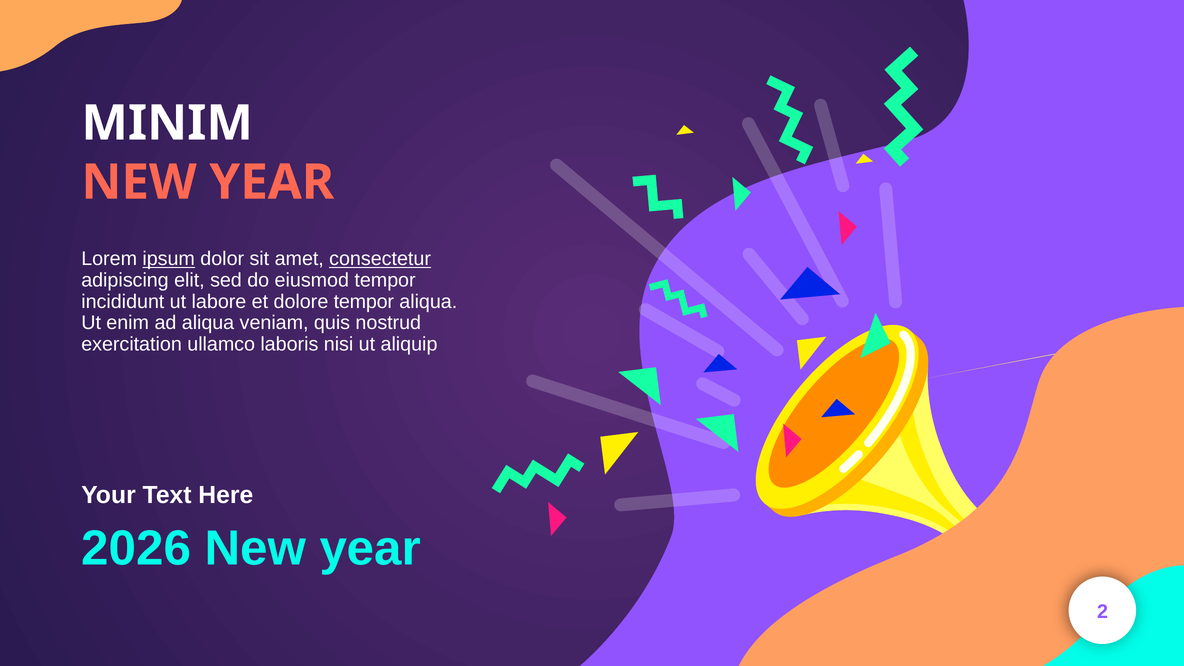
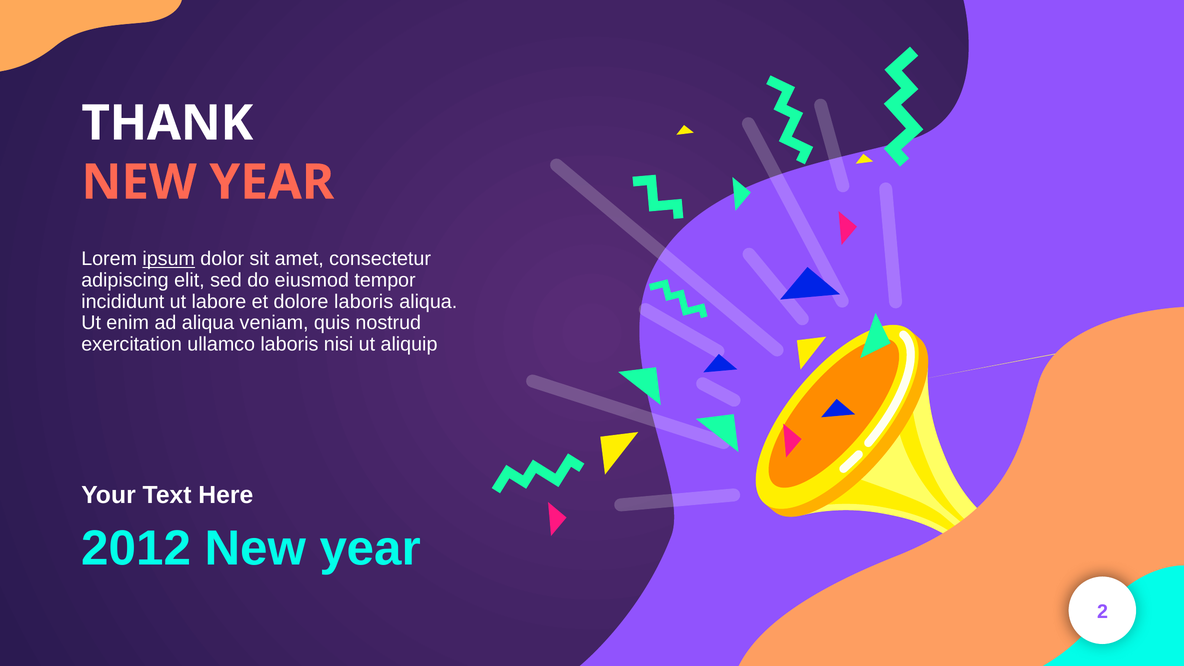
MINIM: MINIM -> THANK (167, 123)
consectetur underline: present -> none (380, 259)
dolore tempor: tempor -> laboris (364, 301)
2026: 2026 -> 2012 (136, 548)
